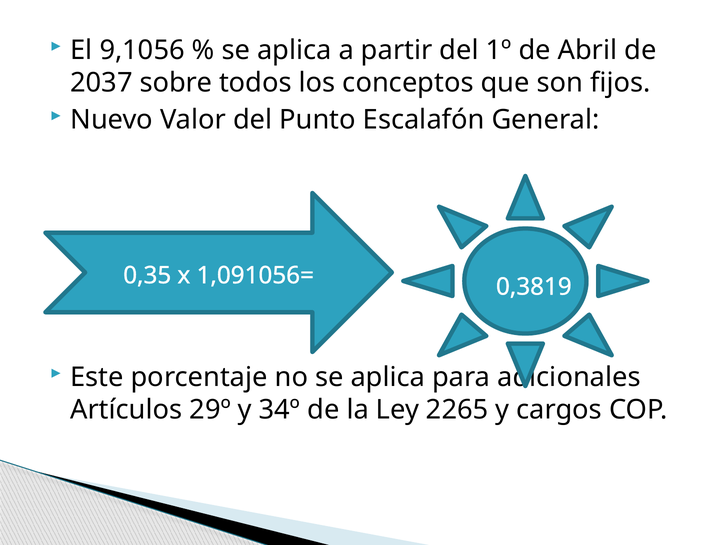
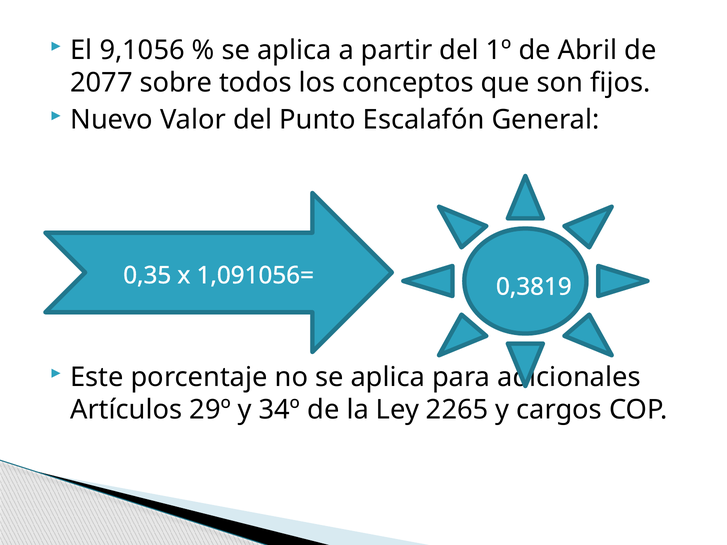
2037: 2037 -> 2077 (101, 83)
